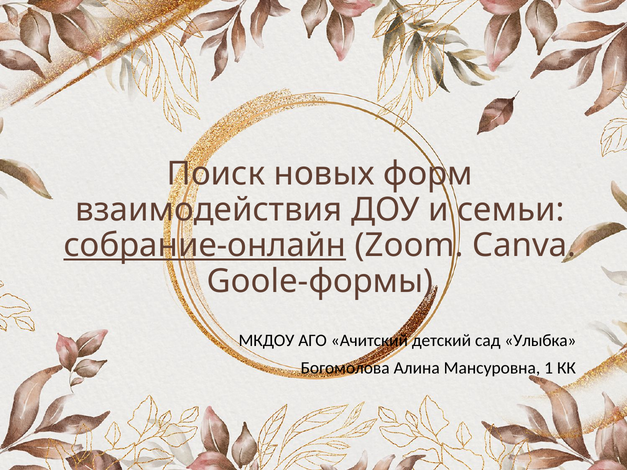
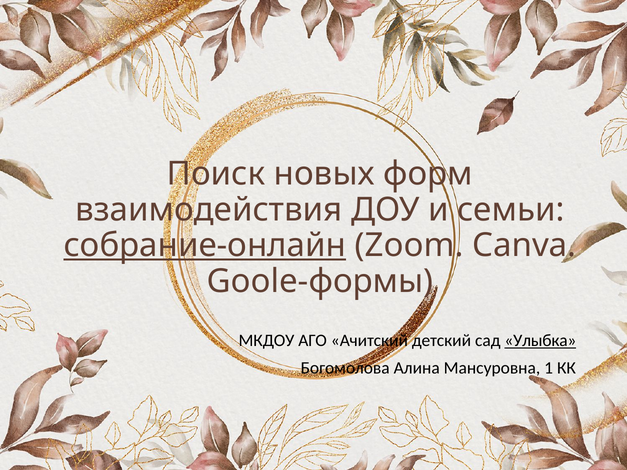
Улыбка underline: none -> present (540, 341)
